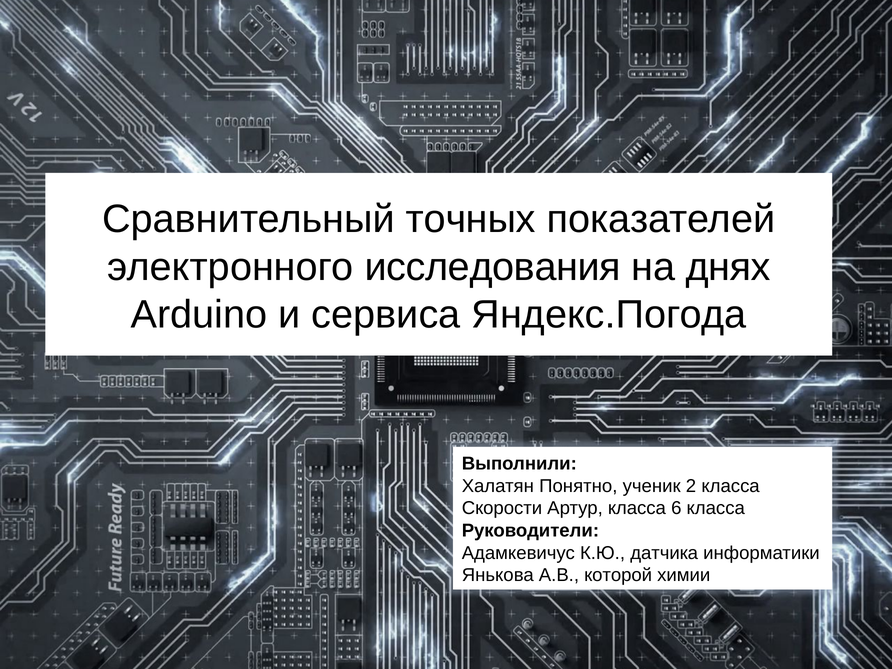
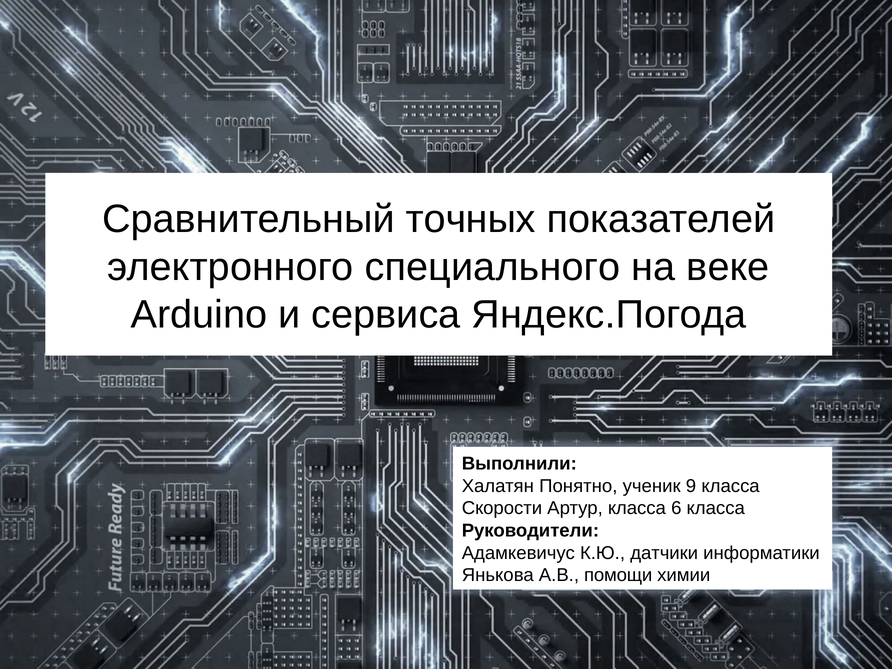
исследования: исследования -> специального (492, 267)
днях: днях -> веке (728, 267)
2: 2 -> 9 (691, 486)
датчика: датчика -> датчики (664, 553)
которой: которой -> помощи (618, 575)
